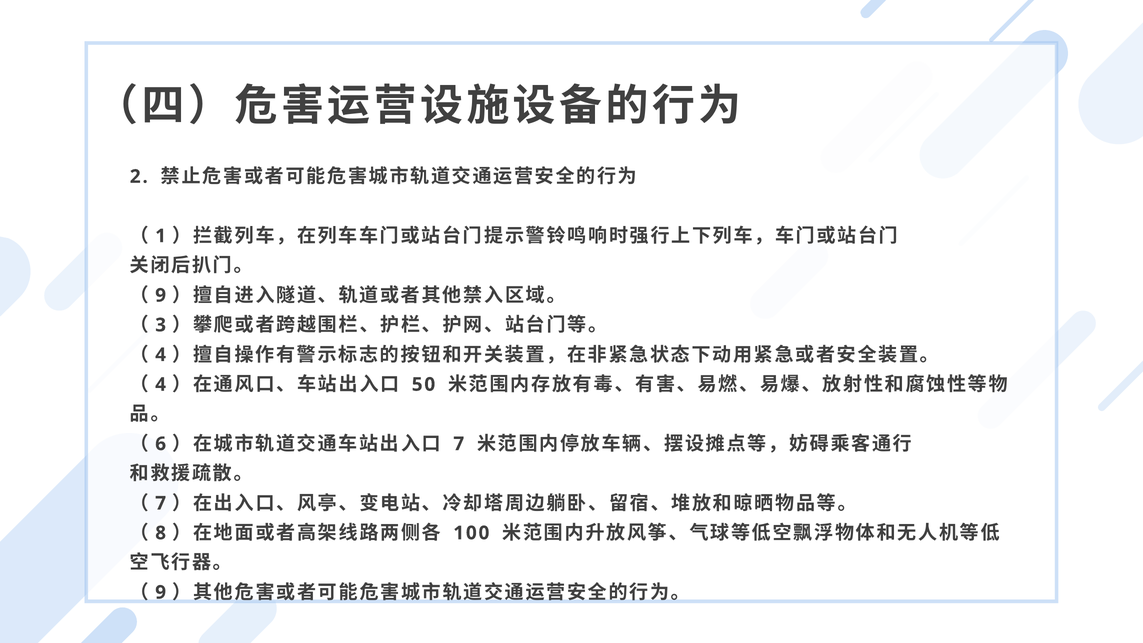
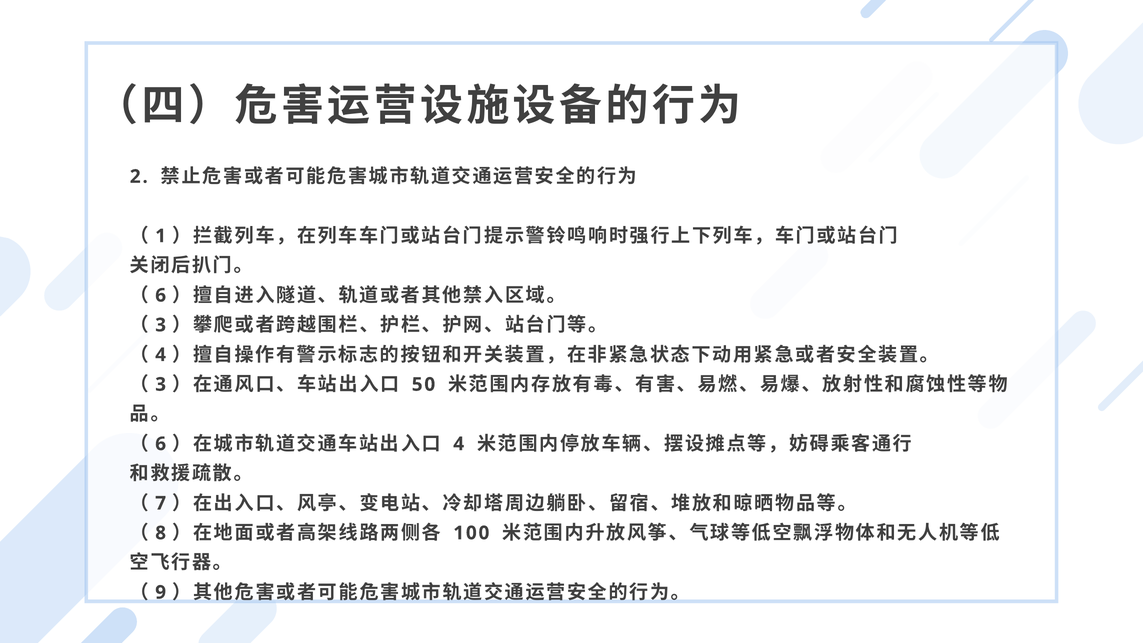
9: 9 -> 6 (161, 295)
4: 4 -> 3 (161, 384)
7: 7 -> 4 (459, 444)
